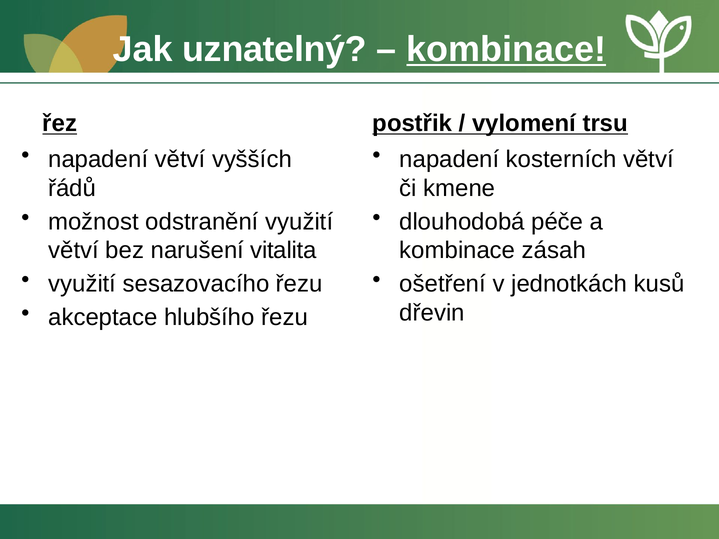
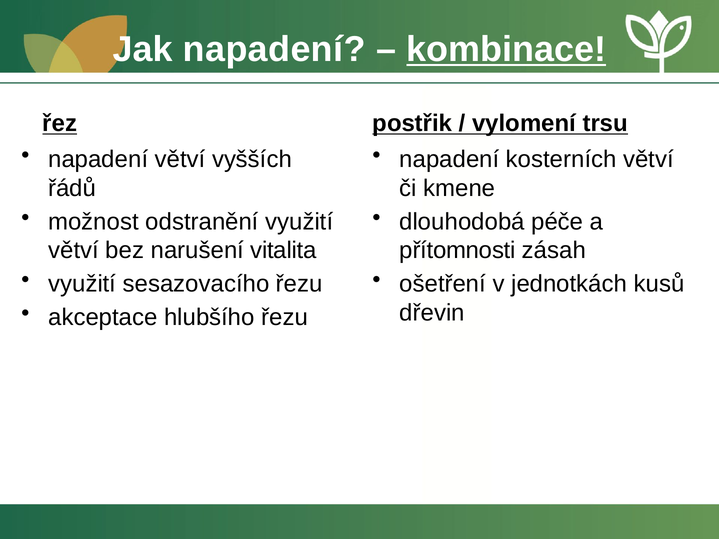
Jak uznatelný: uznatelný -> napadení (274, 49)
kombinace: kombinace -> přítomnosti (457, 251)
